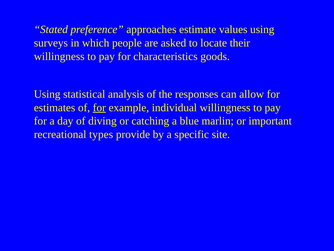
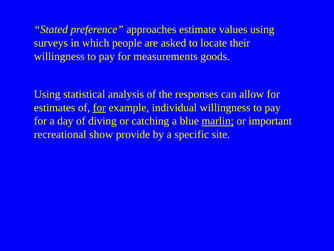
characteristics: characteristics -> measurements (165, 56)
marlin underline: none -> present (218, 121)
types: types -> show (101, 134)
